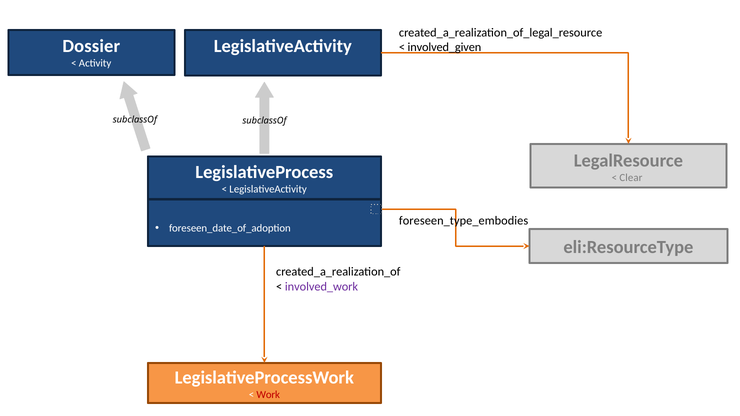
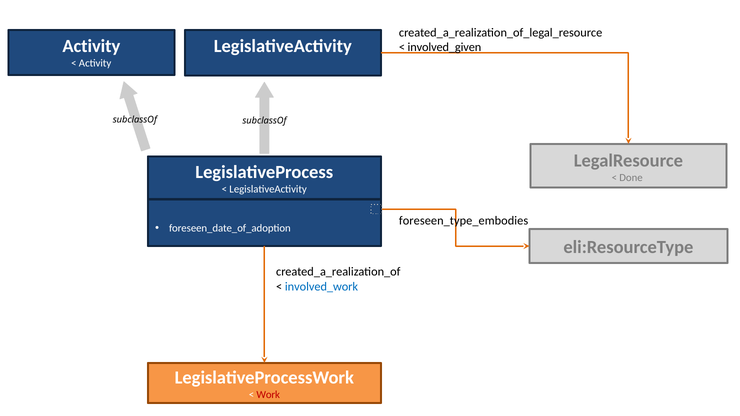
Dossier: Dossier -> Activity (91, 46)
Clear: Clear -> Done (631, 178)
involved_work colour: purple -> blue (322, 287)
